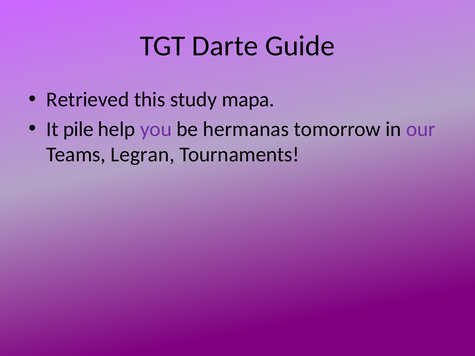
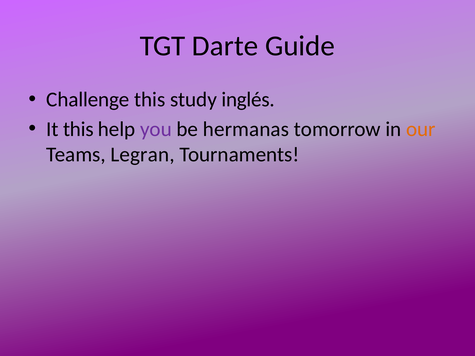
Retrieved: Retrieved -> Challenge (88, 100)
mapa: mapa -> inglés (248, 100)
It pile: pile -> this (78, 129)
our colour: purple -> orange (421, 129)
